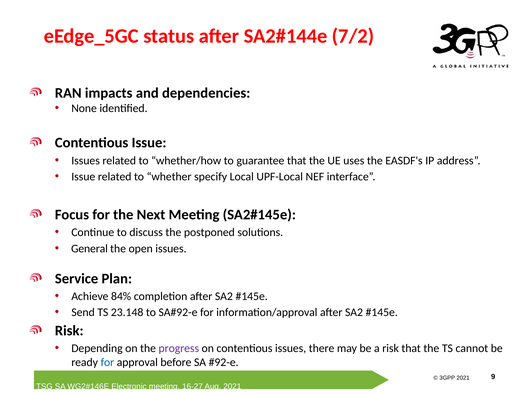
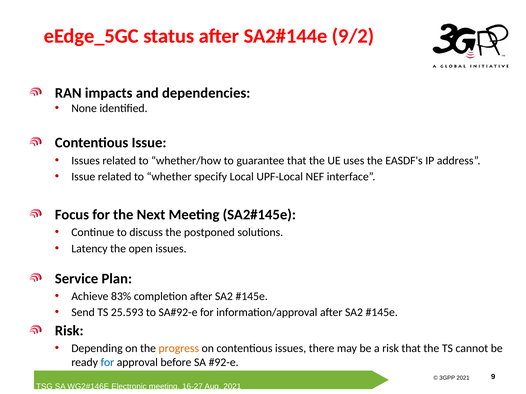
7/2: 7/2 -> 9/2 (353, 36)
General: General -> Latency (89, 249)
84%: 84% -> 83% (121, 297)
23.148: 23.148 -> 25.593 (127, 313)
progress colour: purple -> orange (179, 349)
